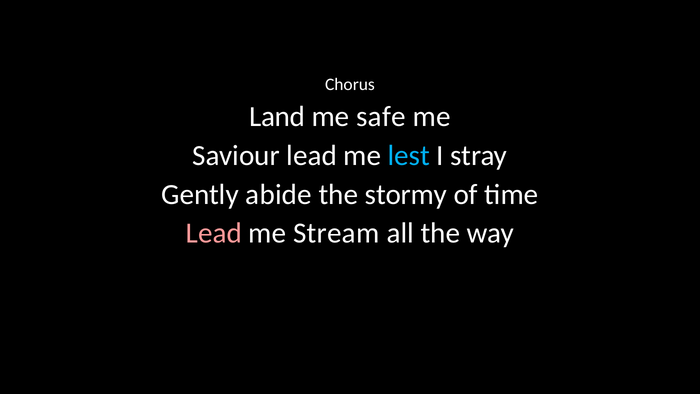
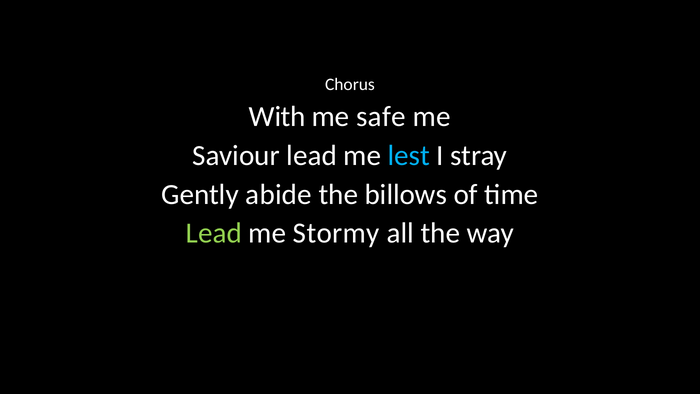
Land: Land -> With (277, 117)
stormy: stormy -> billows (406, 194)
Lead colour: pink -> light green (214, 233)
Stream: Stream -> Stormy (336, 233)
